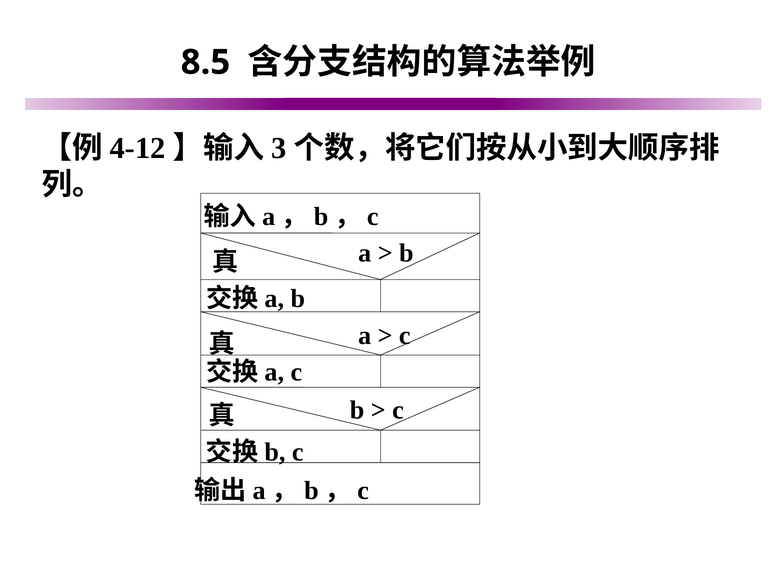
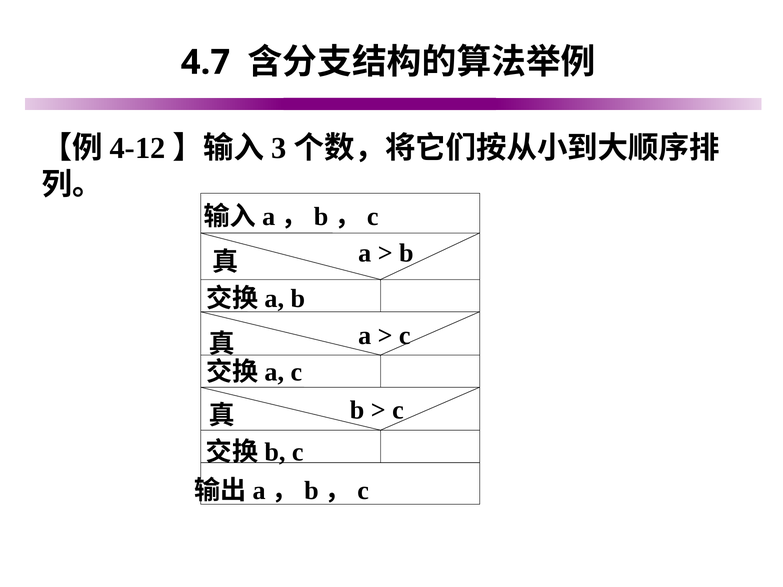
8.5: 8.5 -> 4.7 (205, 62)
